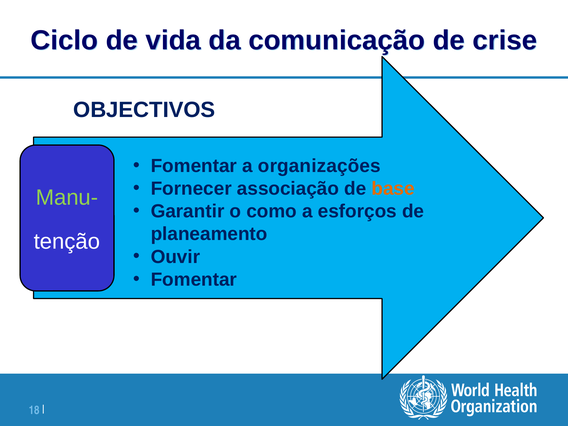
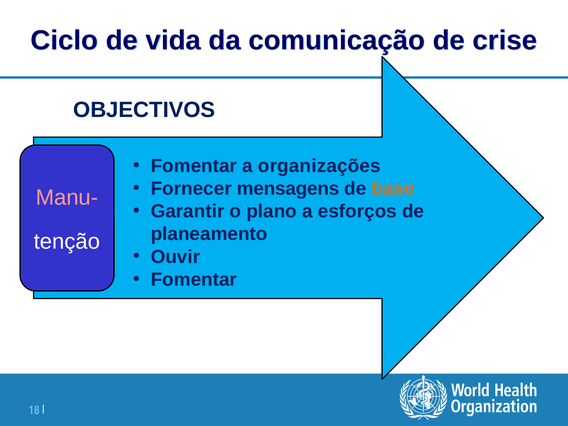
associação: associação -> mensagens (288, 189)
Manu- colour: light green -> pink (67, 197)
como: como -> plano (272, 211)
